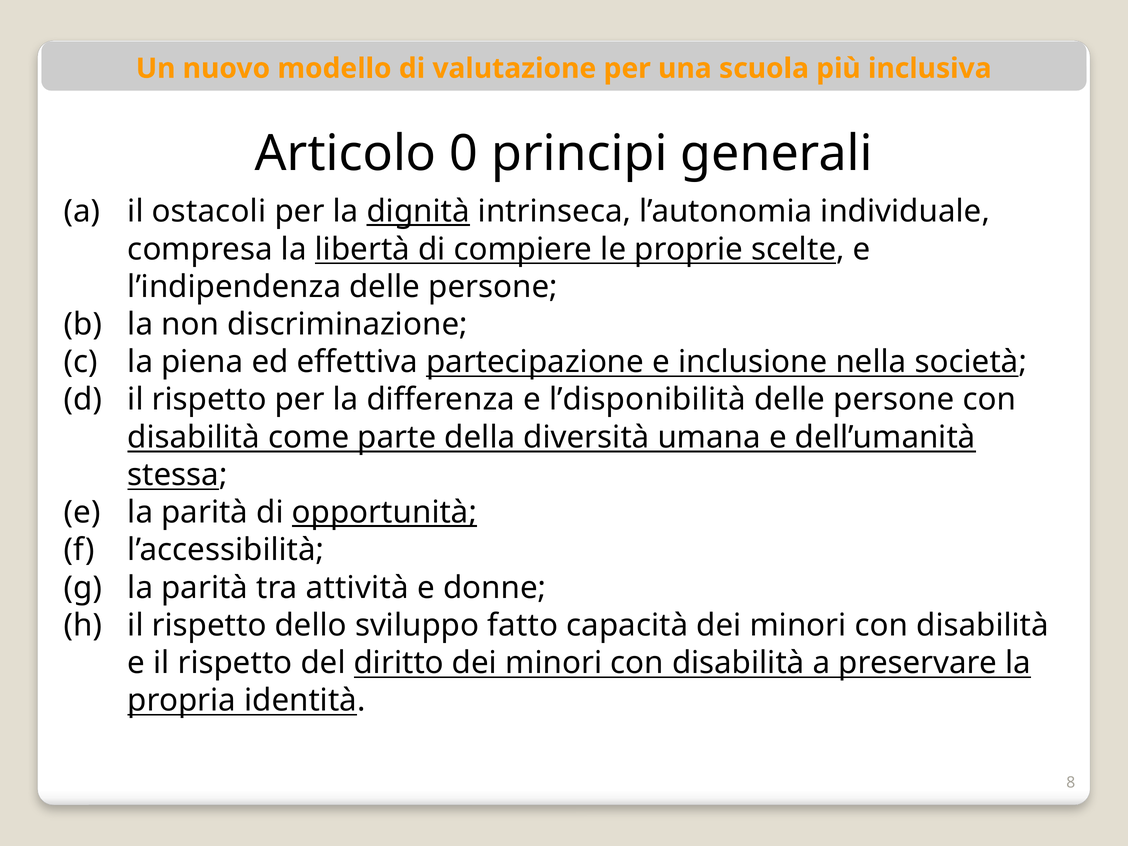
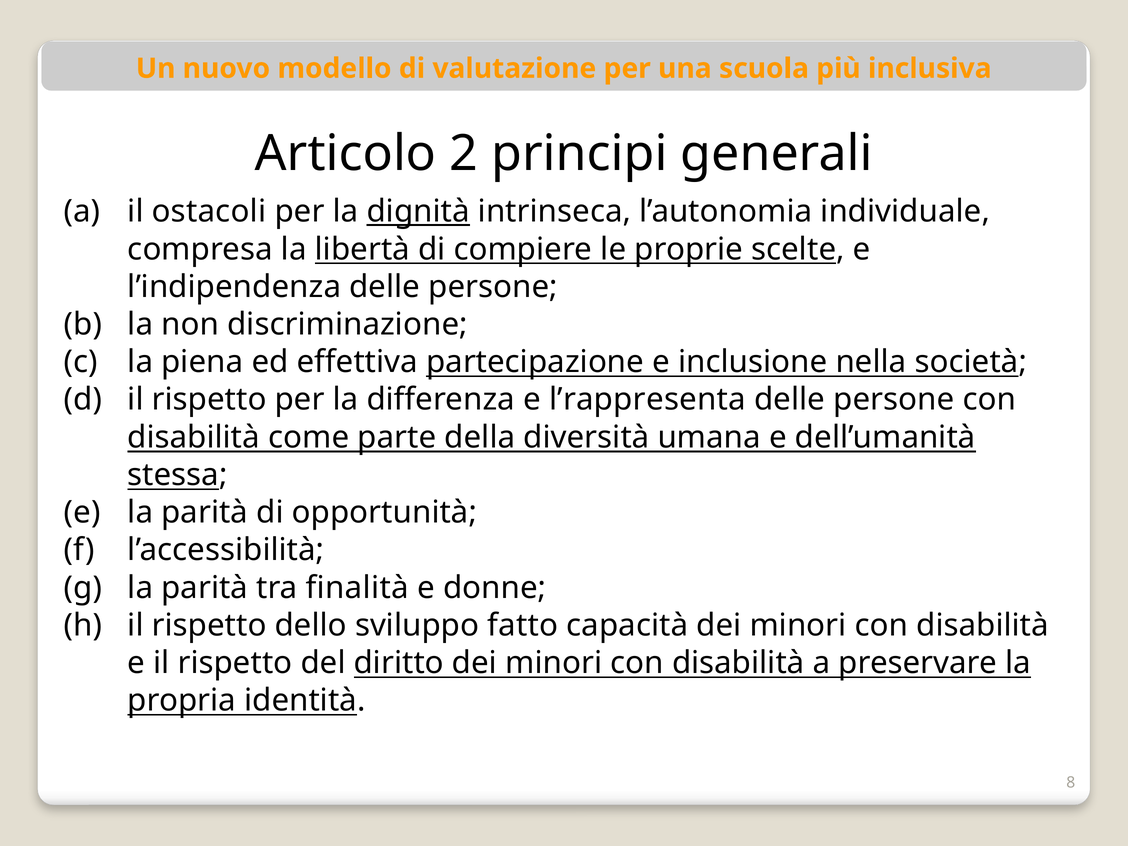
0: 0 -> 2 (464, 154)
l’disponibilità: l’disponibilità -> l’rappresenta (647, 400)
opportunità underline: present -> none (384, 512)
attività: attività -> finalità (357, 588)
